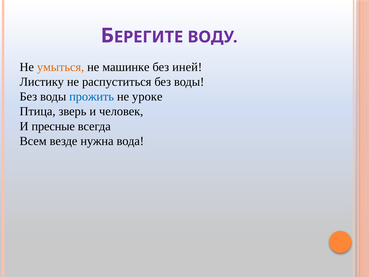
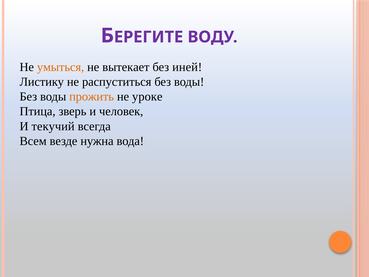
машинке: машинке -> вытекает (126, 67)
прожить colour: blue -> orange (92, 97)
пресные: пресные -> текучий (53, 126)
